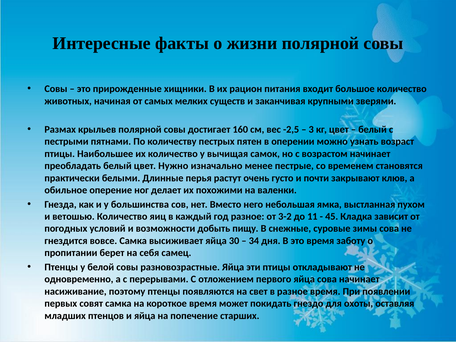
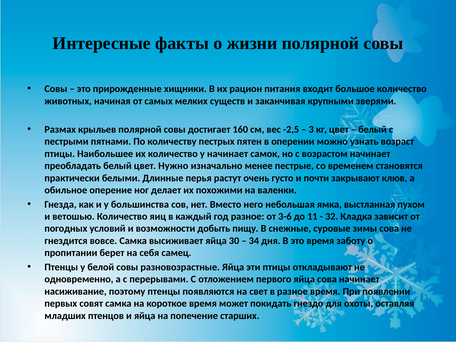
у вычищая: вычищая -> начинает (228, 154)
3-2: 3-2 -> 3-6 (285, 216)
45: 45 -> 32 (332, 216)
